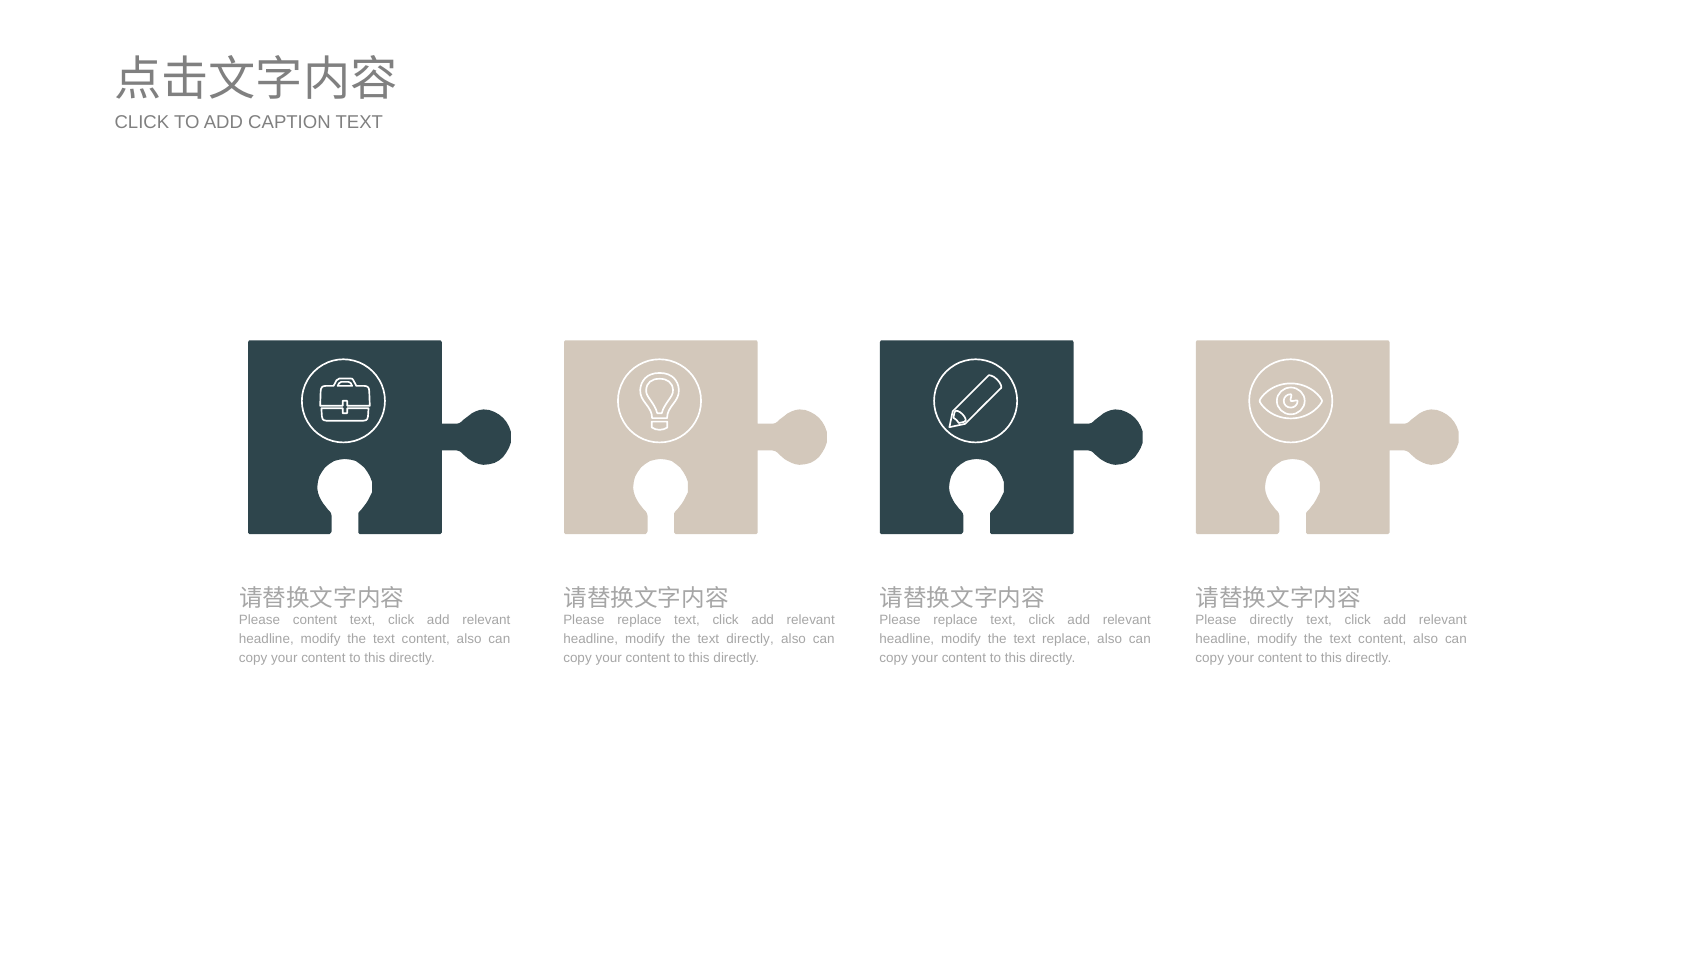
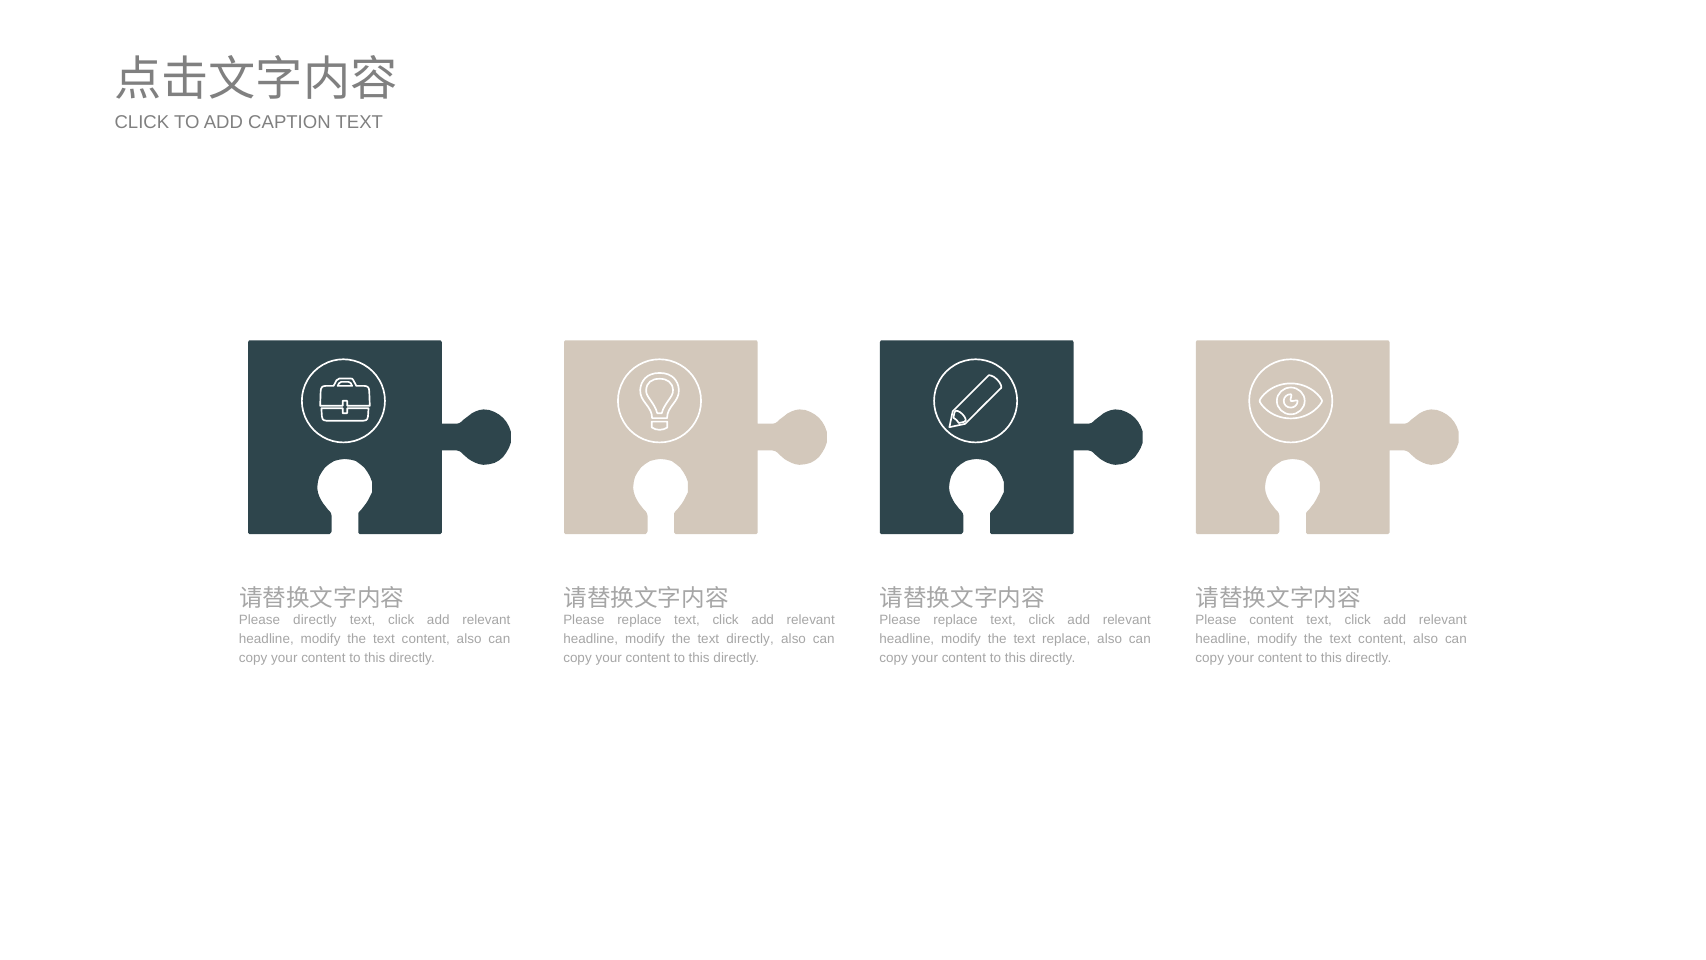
Please content: content -> directly (315, 619)
Please directly: directly -> content (1272, 619)
